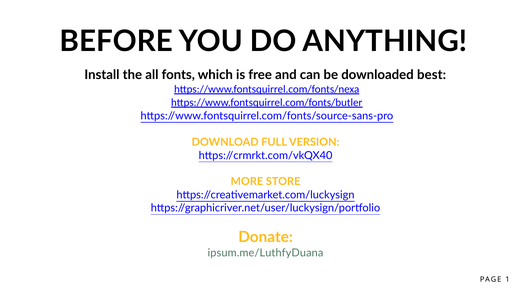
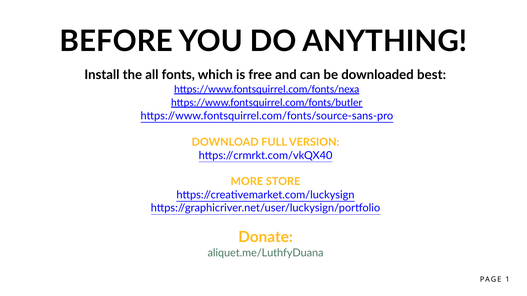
ipsum.me/LuthfyDuana: ipsum.me/LuthfyDuana -> aliquet.me/LuthfyDuana (266, 253)
